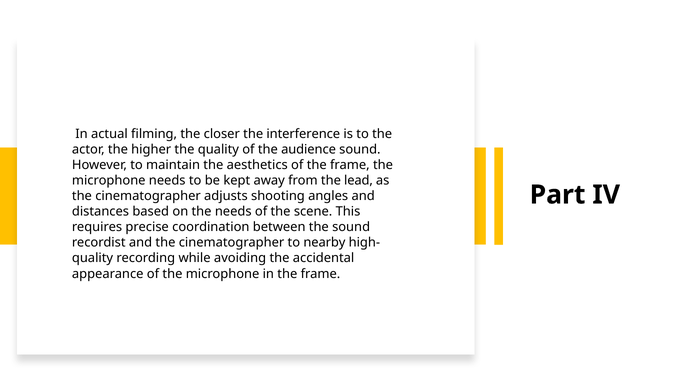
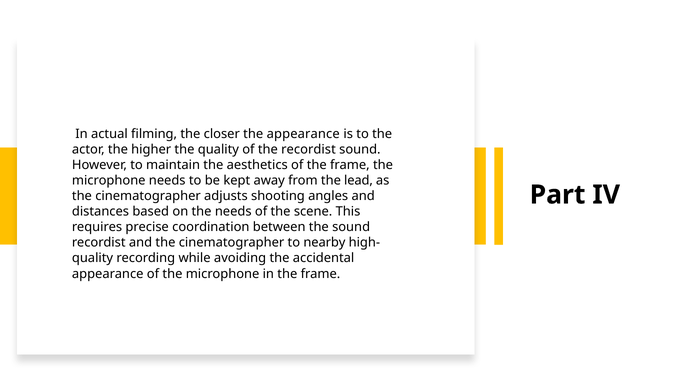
the interference: interference -> appearance (303, 134)
the audience: audience -> recordist (308, 150)
